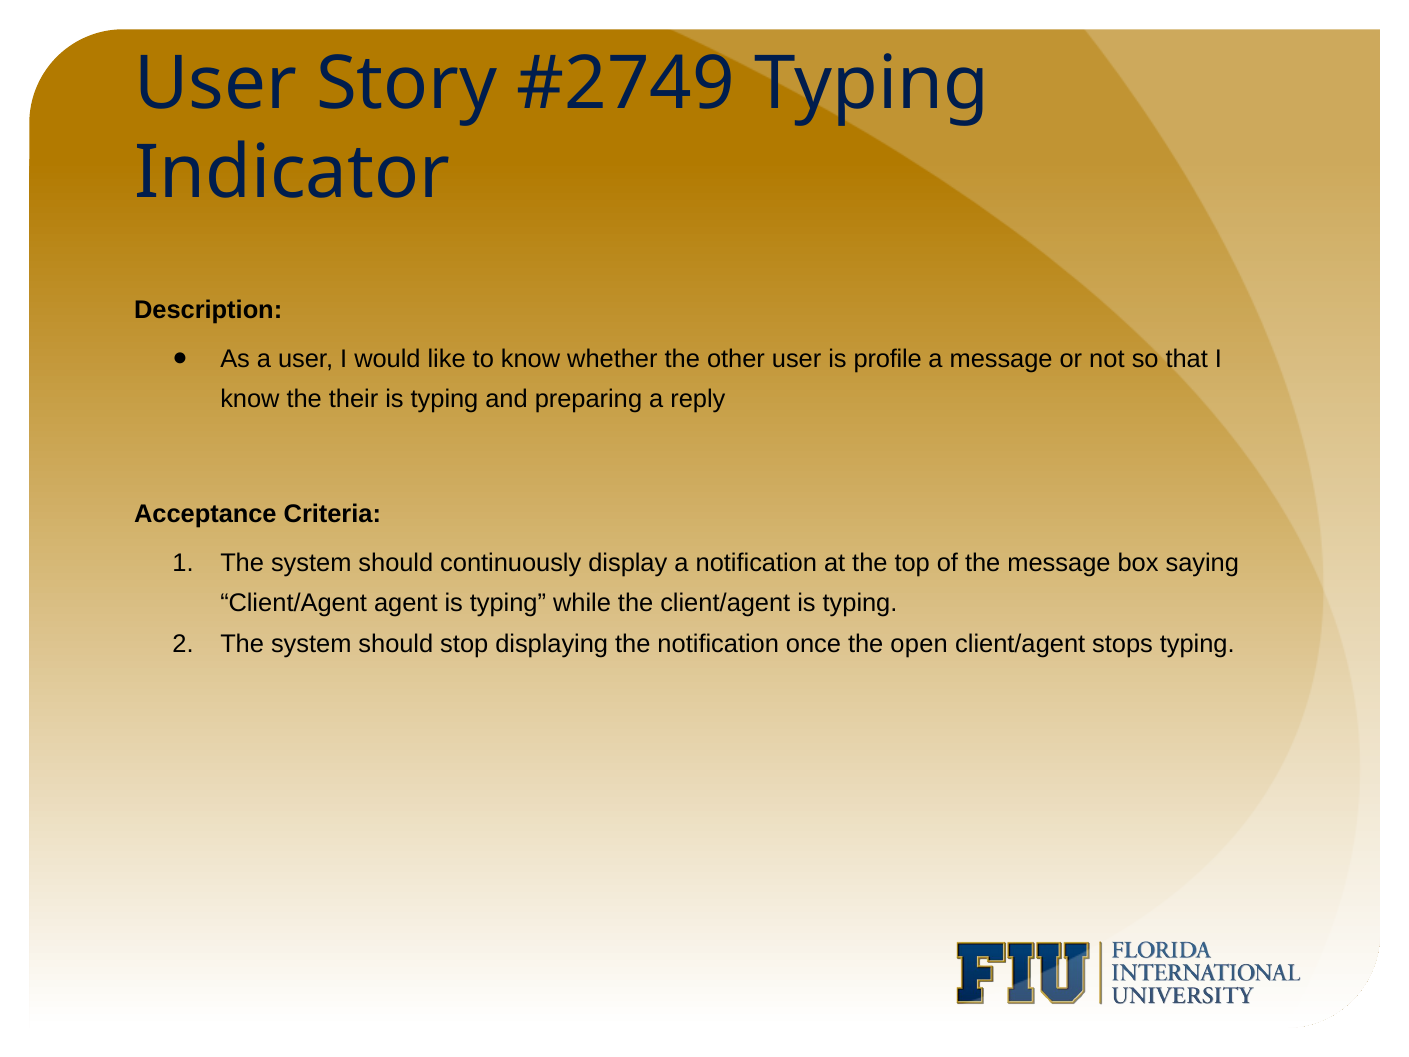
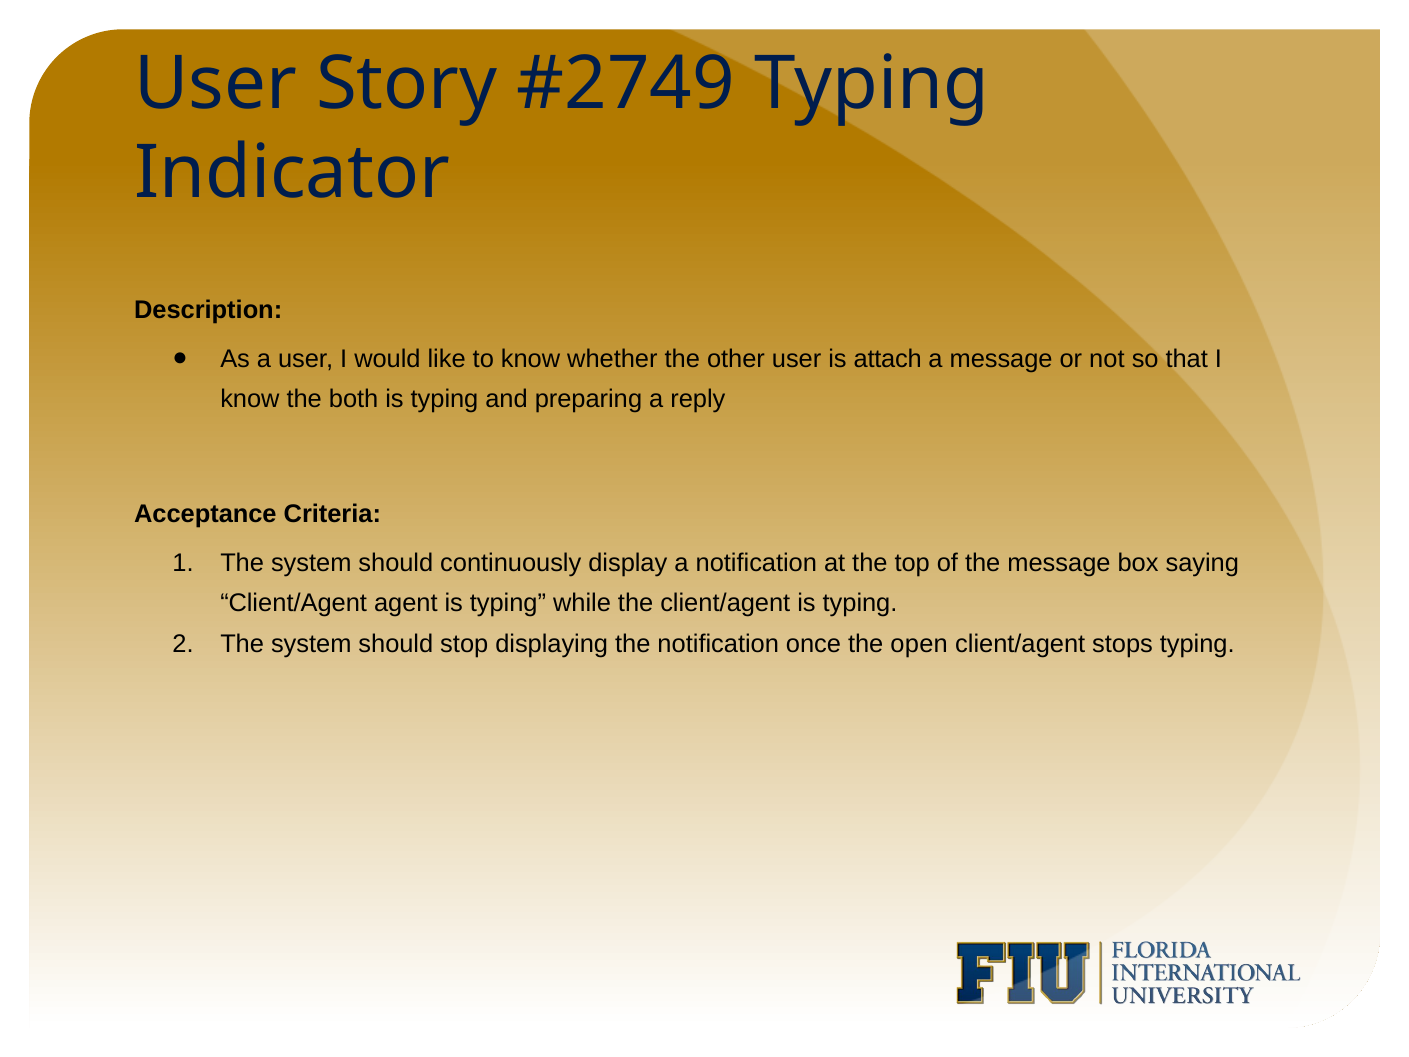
profile: profile -> attach (888, 359)
their: their -> both (354, 399)
